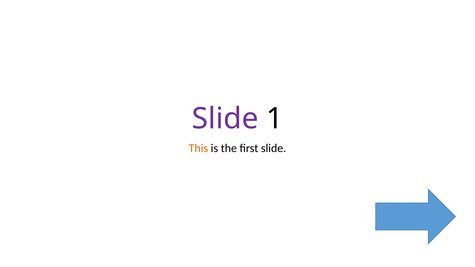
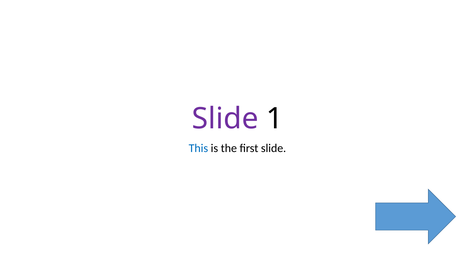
This colour: orange -> blue (198, 148)
